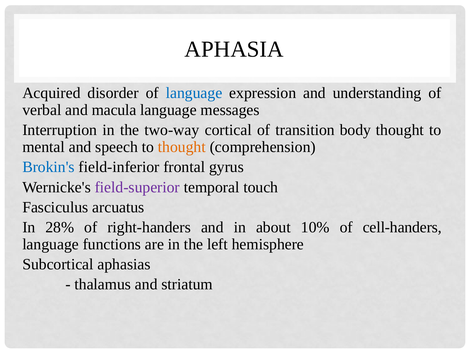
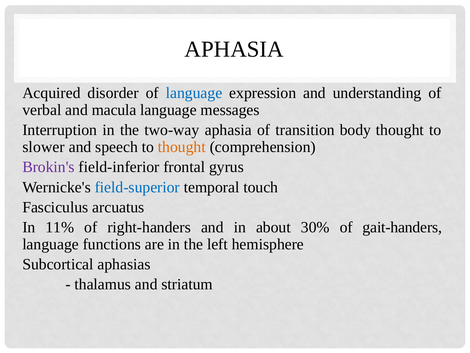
two-way cortical: cortical -> aphasia (228, 130)
mental: mental -> slower (44, 147)
Brokin's colour: blue -> purple (49, 167)
field-superior colour: purple -> blue (137, 187)
28%: 28% -> 11% (60, 227)
10%: 10% -> 30% (315, 227)
cell-handers: cell-handers -> gait-handers (402, 227)
